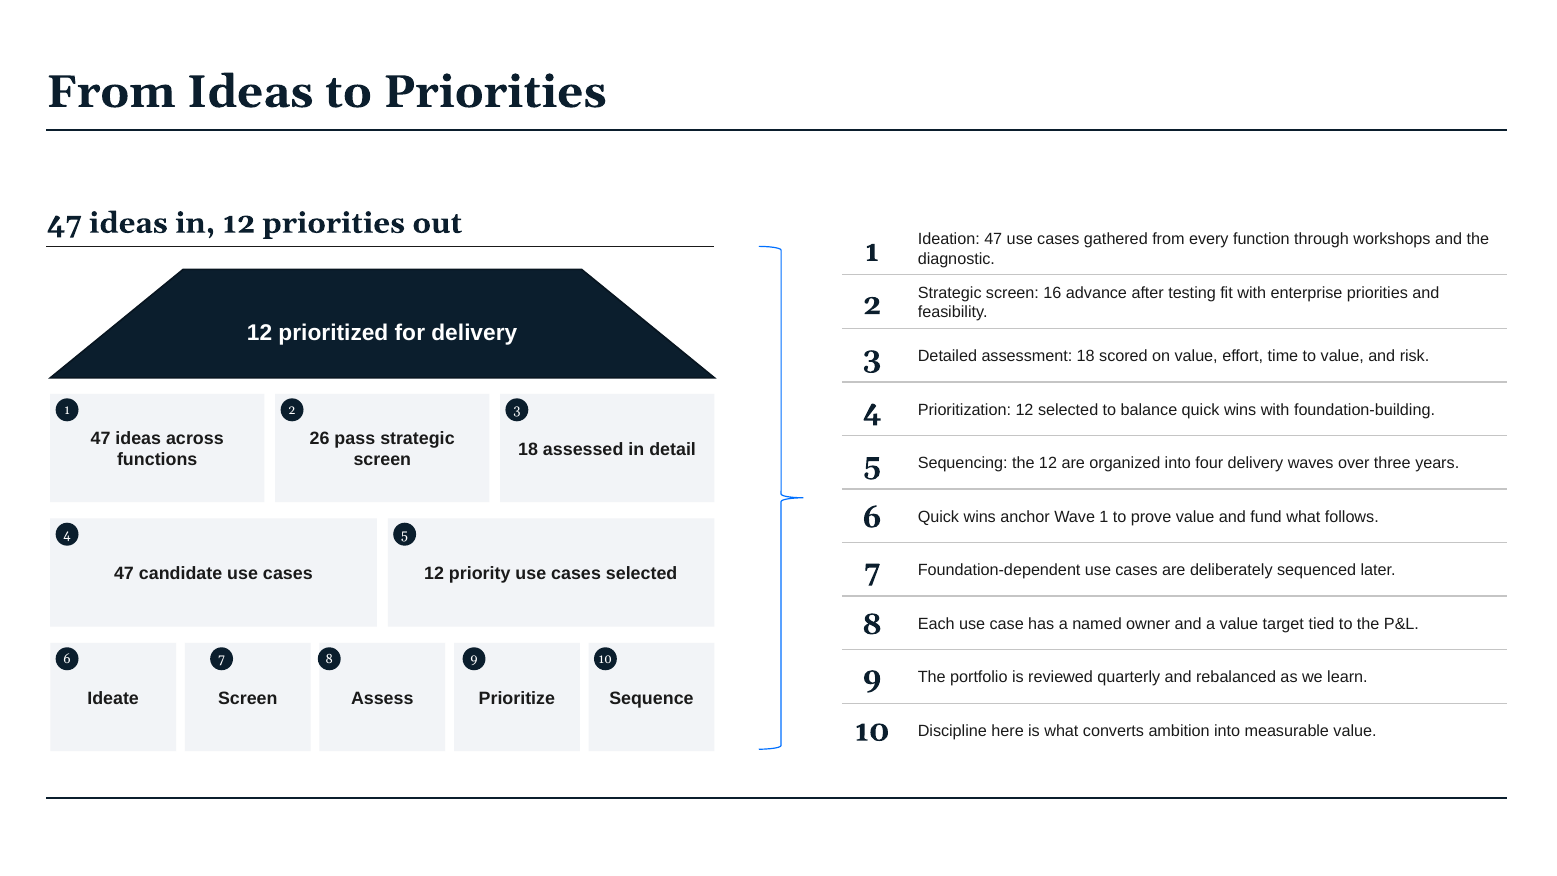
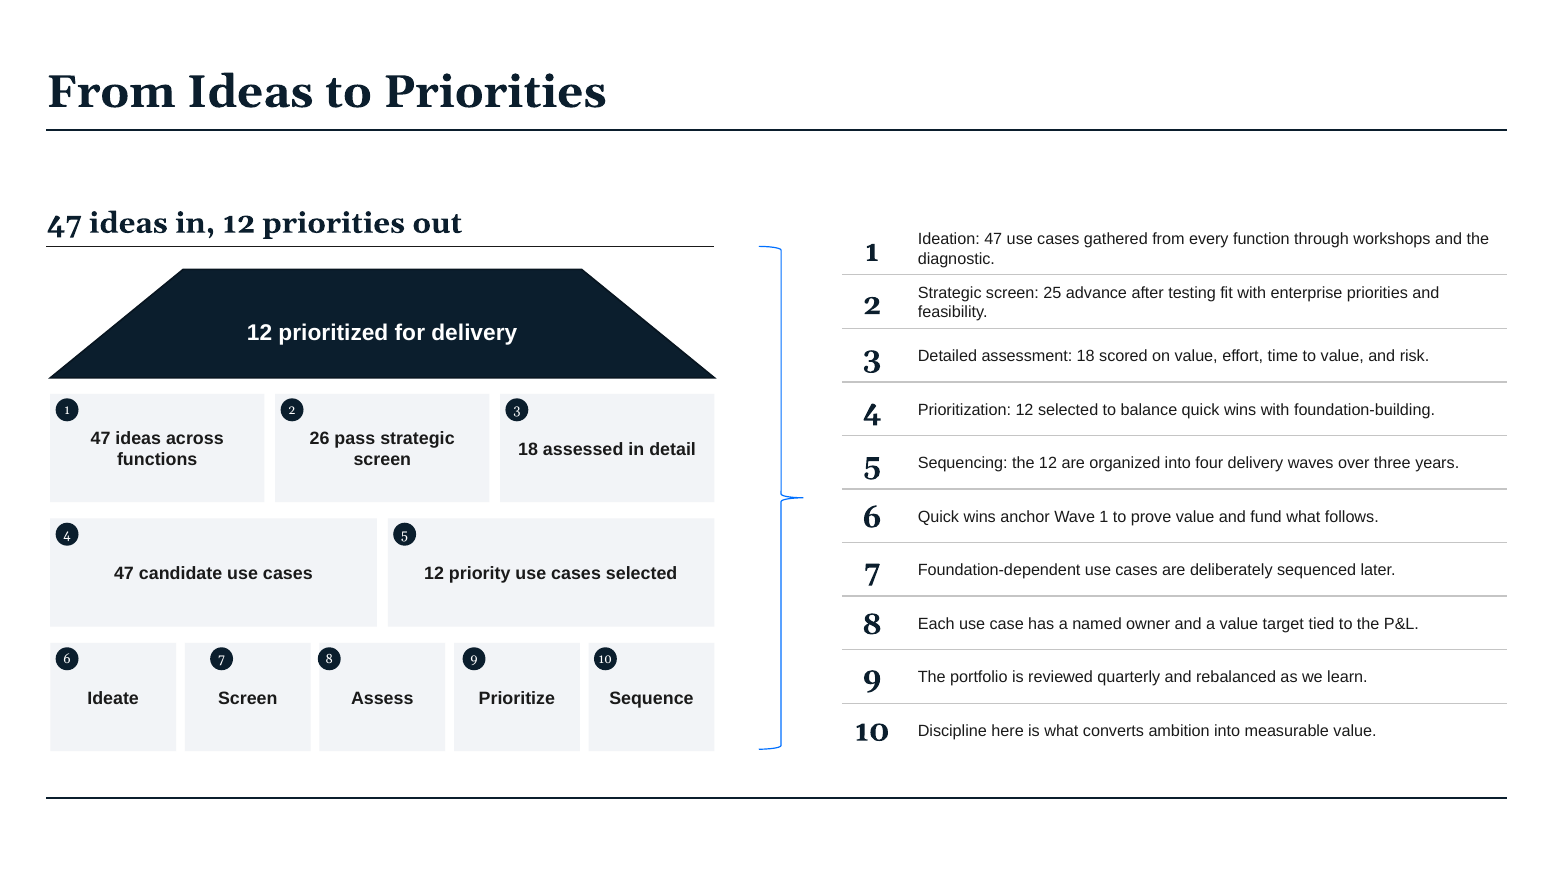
16: 16 -> 25 (1052, 293)
